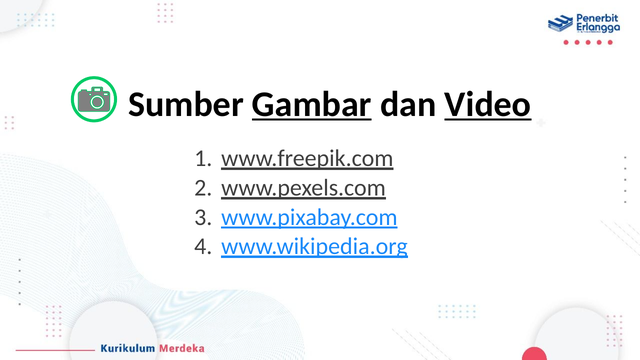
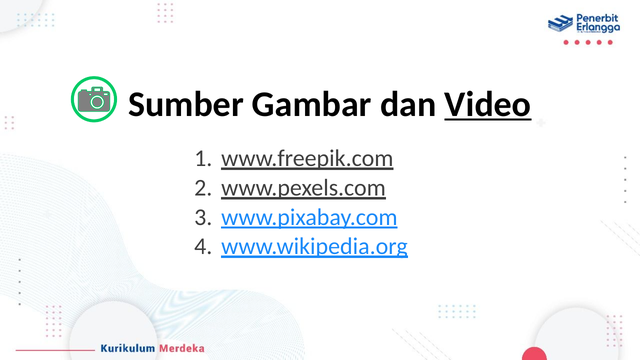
Gambar underline: present -> none (312, 104)
